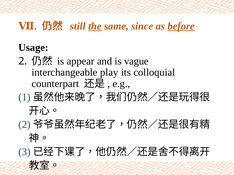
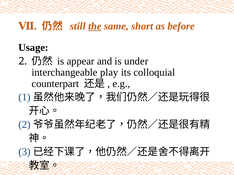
since: since -> short (142, 26)
before underline: present -> none (181, 26)
vague: vague -> under (136, 61)
